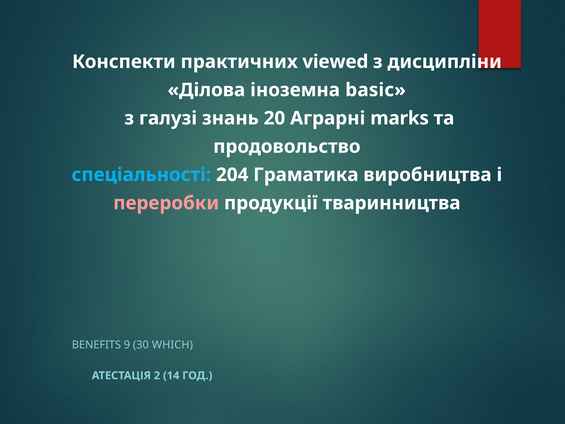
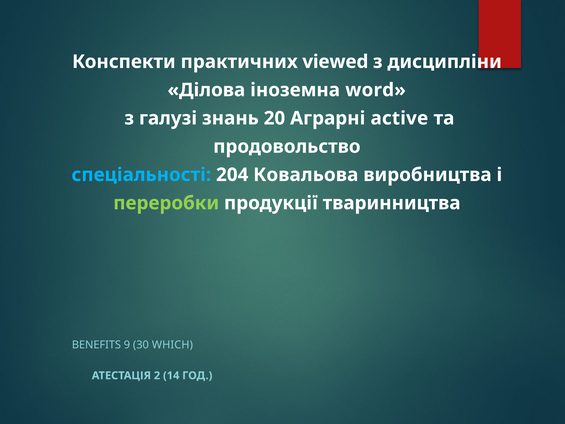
basic: basic -> word (376, 90)
marks: marks -> active (399, 118)
Граматика: Граматика -> Ковальова (306, 175)
переробки colour: pink -> light green (166, 203)
